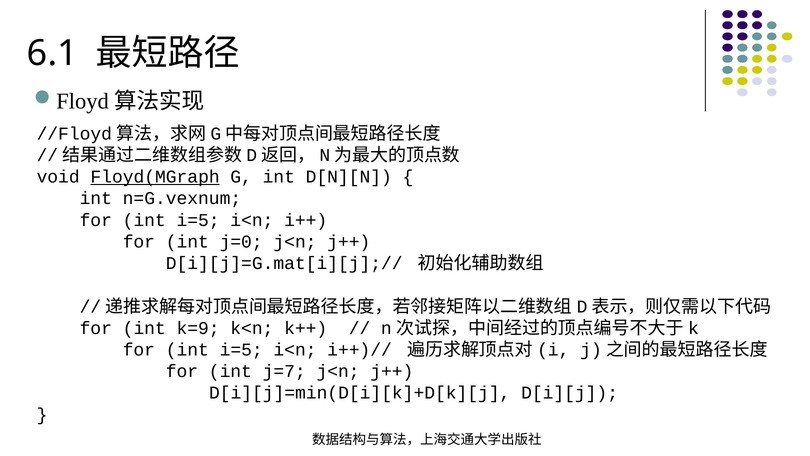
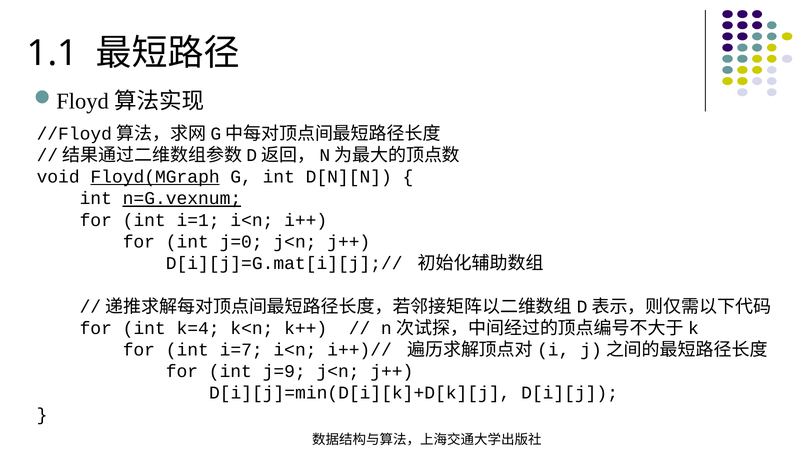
6.1: 6.1 -> 1.1 (52, 53)
n=G.vexnum underline: none -> present (182, 198)
i=5: i=5 -> i=1 (198, 220)
k=9: k=9 -> k=4 (198, 328)
i=5: i=5 -> i=7 (241, 350)
j=7: j=7 -> j=9 (284, 371)
